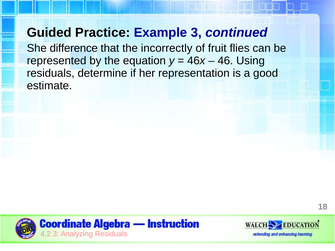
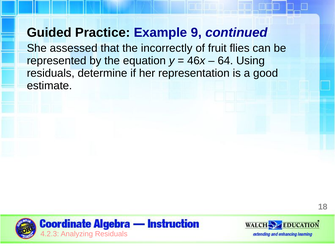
3: 3 -> 9 (196, 33)
difference: difference -> assessed (74, 48)
46: 46 -> 64 (225, 61)
